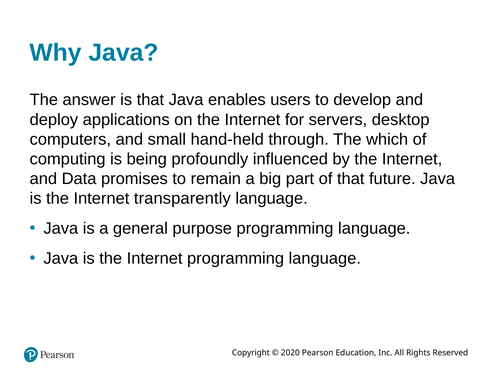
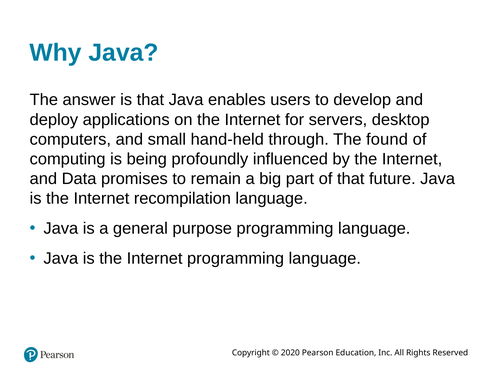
which: which -> found (387, 139)
transparently: transparently -> recompilation (182, 199)
